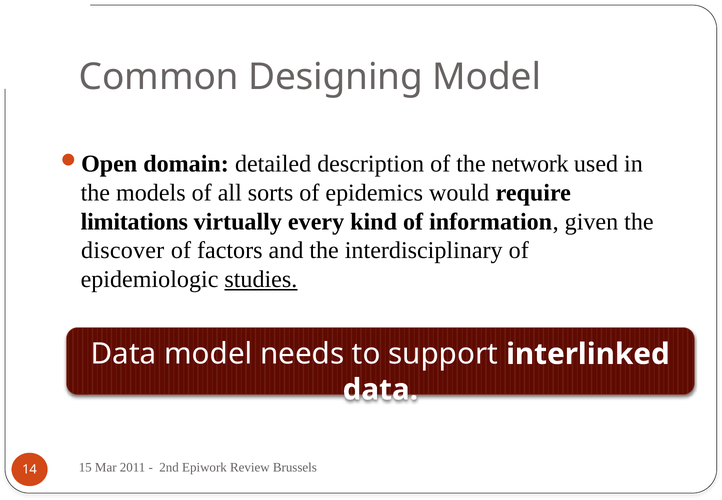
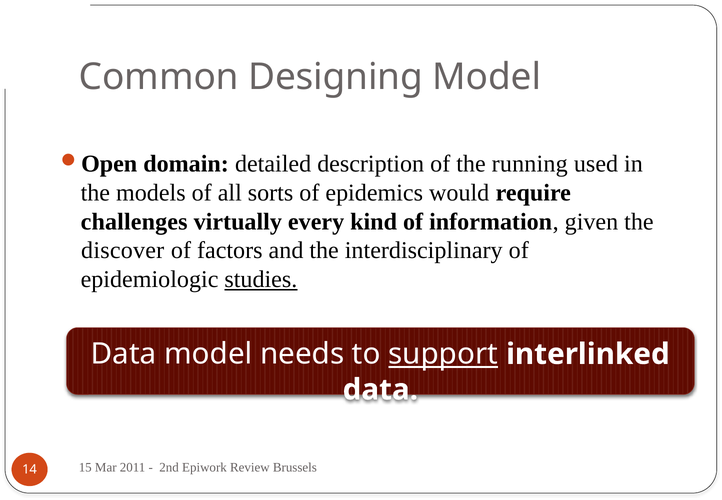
network: network -> running (530, 164)
limitations: limitations -> challenges (134, 222)
support underline: none -> present (443, 354)
